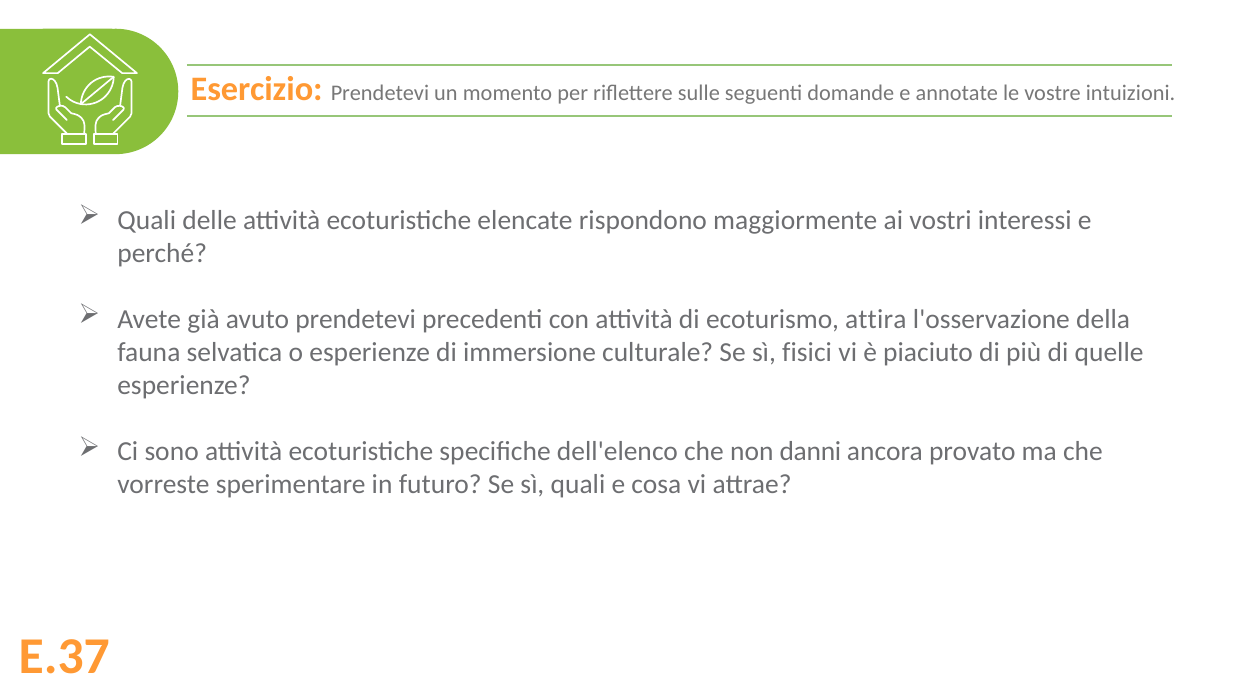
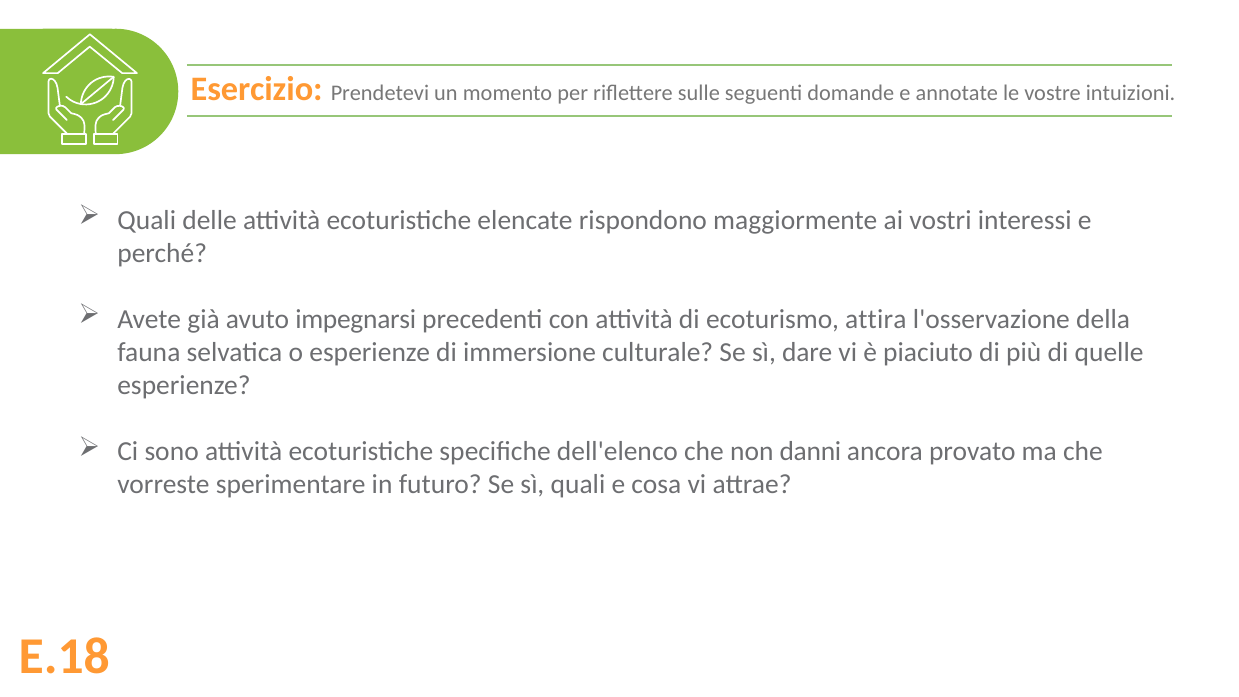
avuto prendetevi: prendetevi -> impegnarsi (356, 319)
fisici: fisici -> dare (807, 352)
E.37: E.37 -> E.18 (64, 657)
